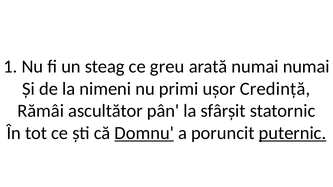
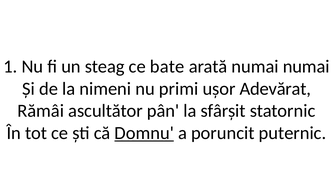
greu: greu -> bate (167, 67)
Credință: Credință -> Adevărat (275, 89)
puternic underline: present -> none (292, 133)
